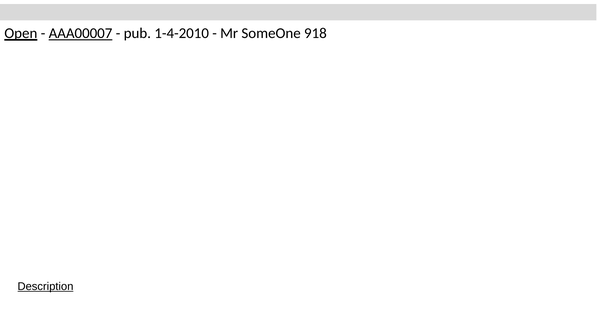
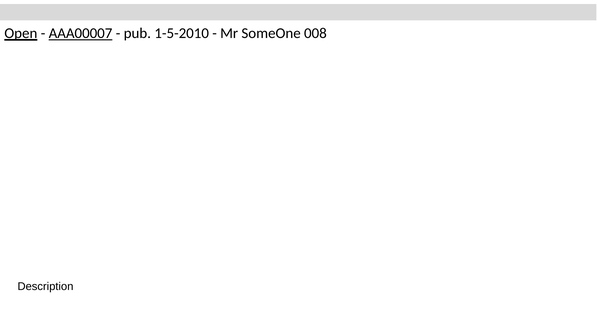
1-4-2010: 1-4-2010 -> 1-5-2010 (182, 33)
918: 918 -> 008 (315, 33)
Description underline: present -> none (45, 287)
